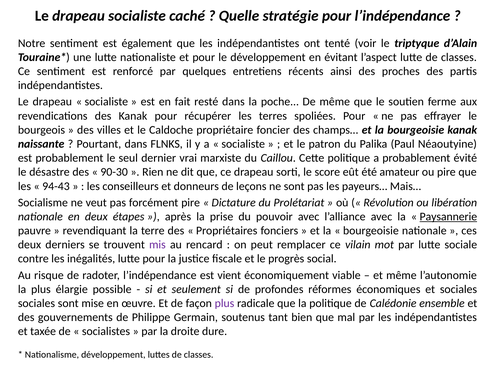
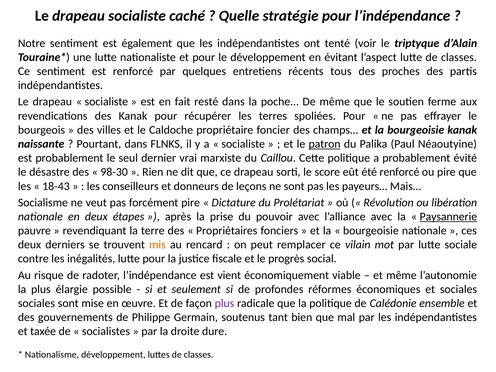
ainsi: ainsi -> tous (341, 71)
patron underline: none -> present (325, 144)
90-30: 90-30 -> 98-30 (114, 172)
été amateur: amateur -> renforcé (399, 172)
94-43: 94-43 -> 18-43 (56, 186)
mis colour: purple -> orange (157, 245)
